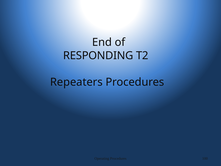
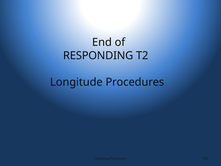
Repeaters: Repeaters -> Longitude (76, 82)
